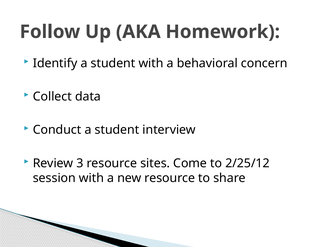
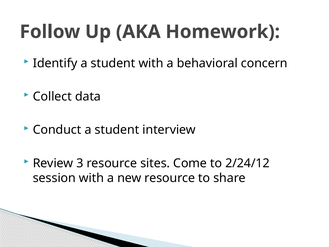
2/25/12: 2/25/12 -> 2/24/12 (248, 163)
